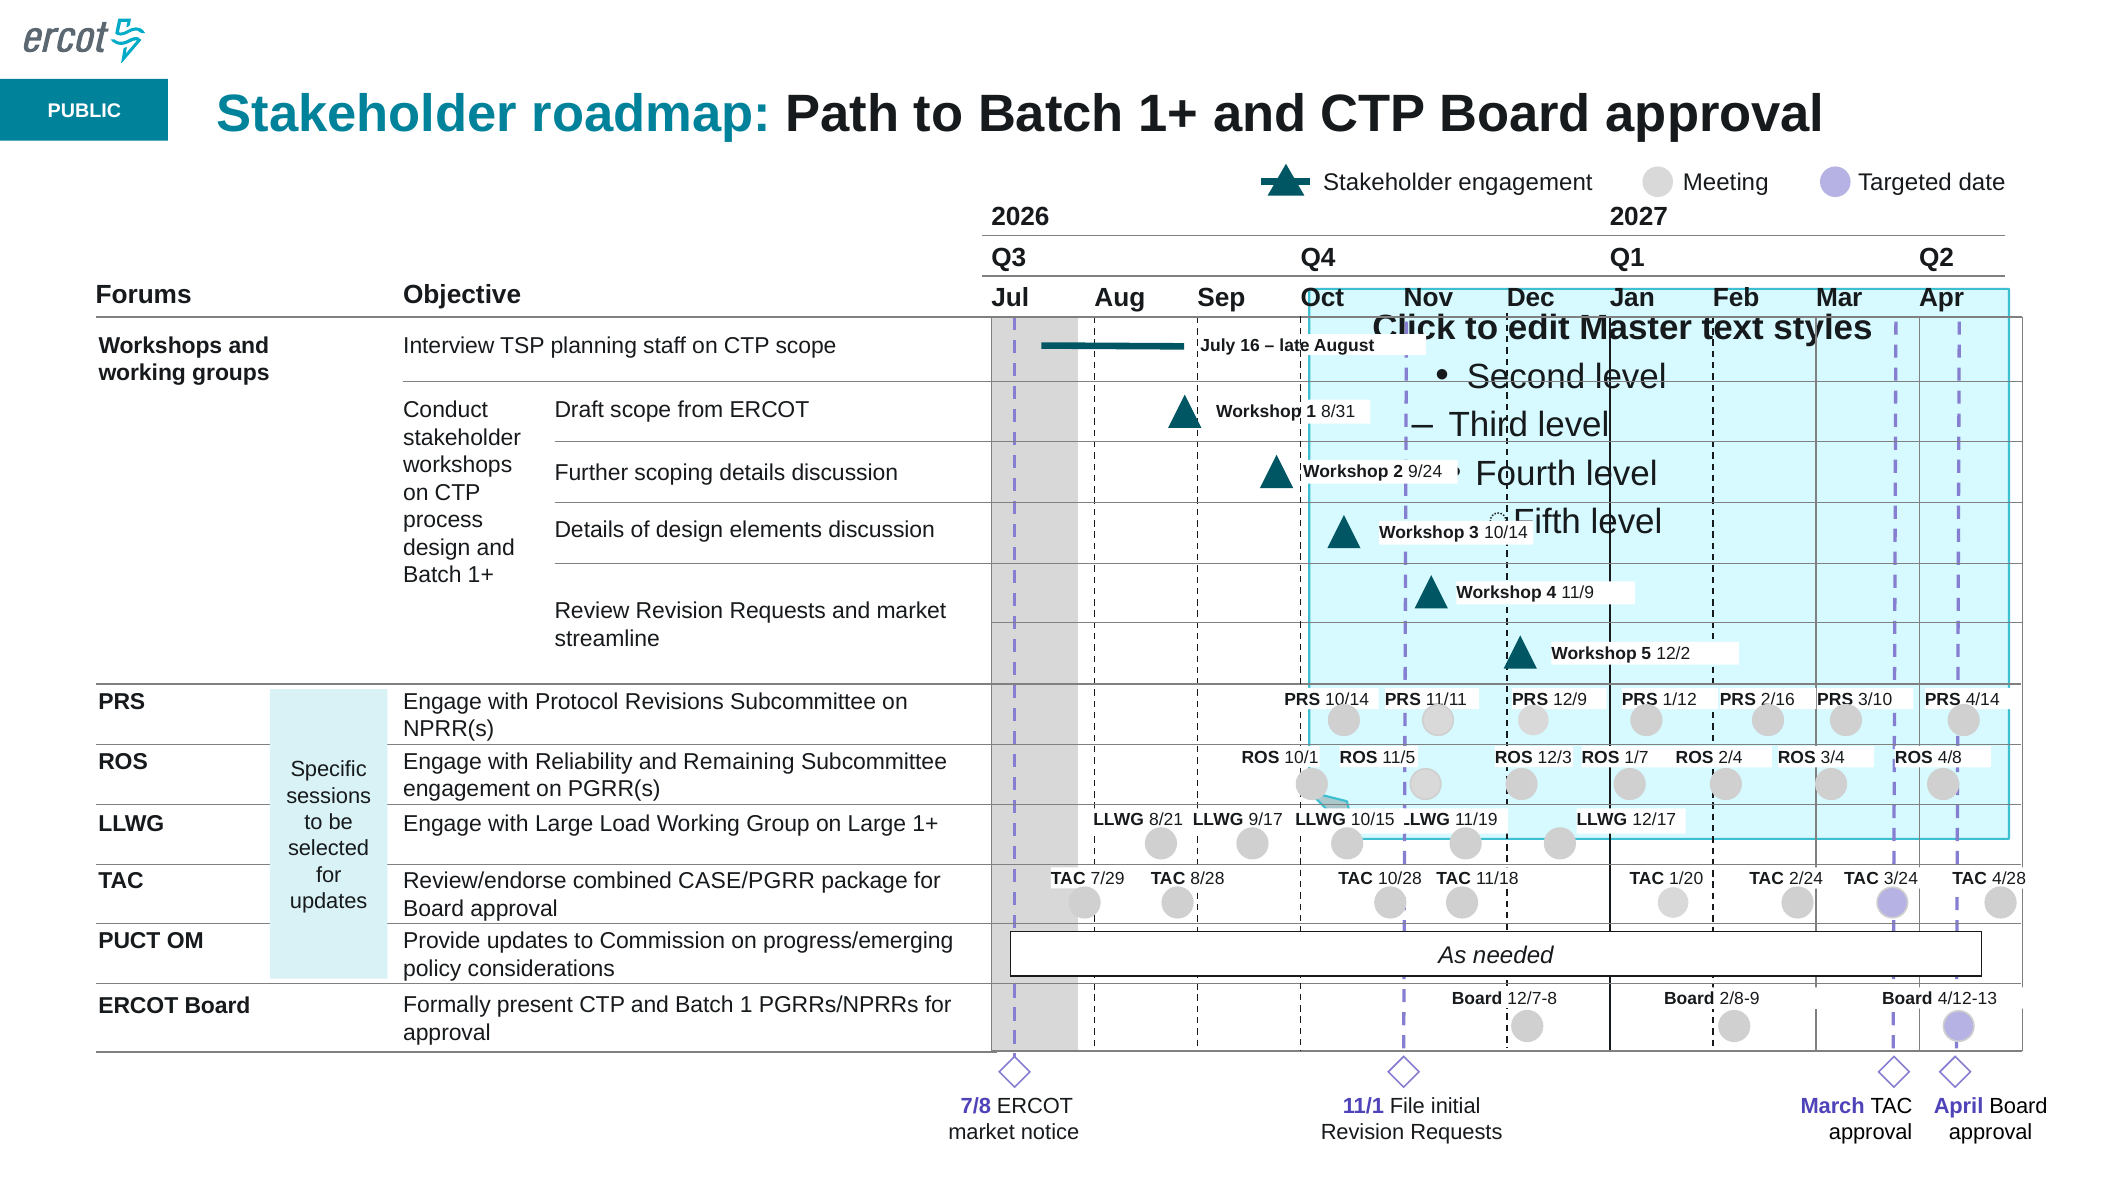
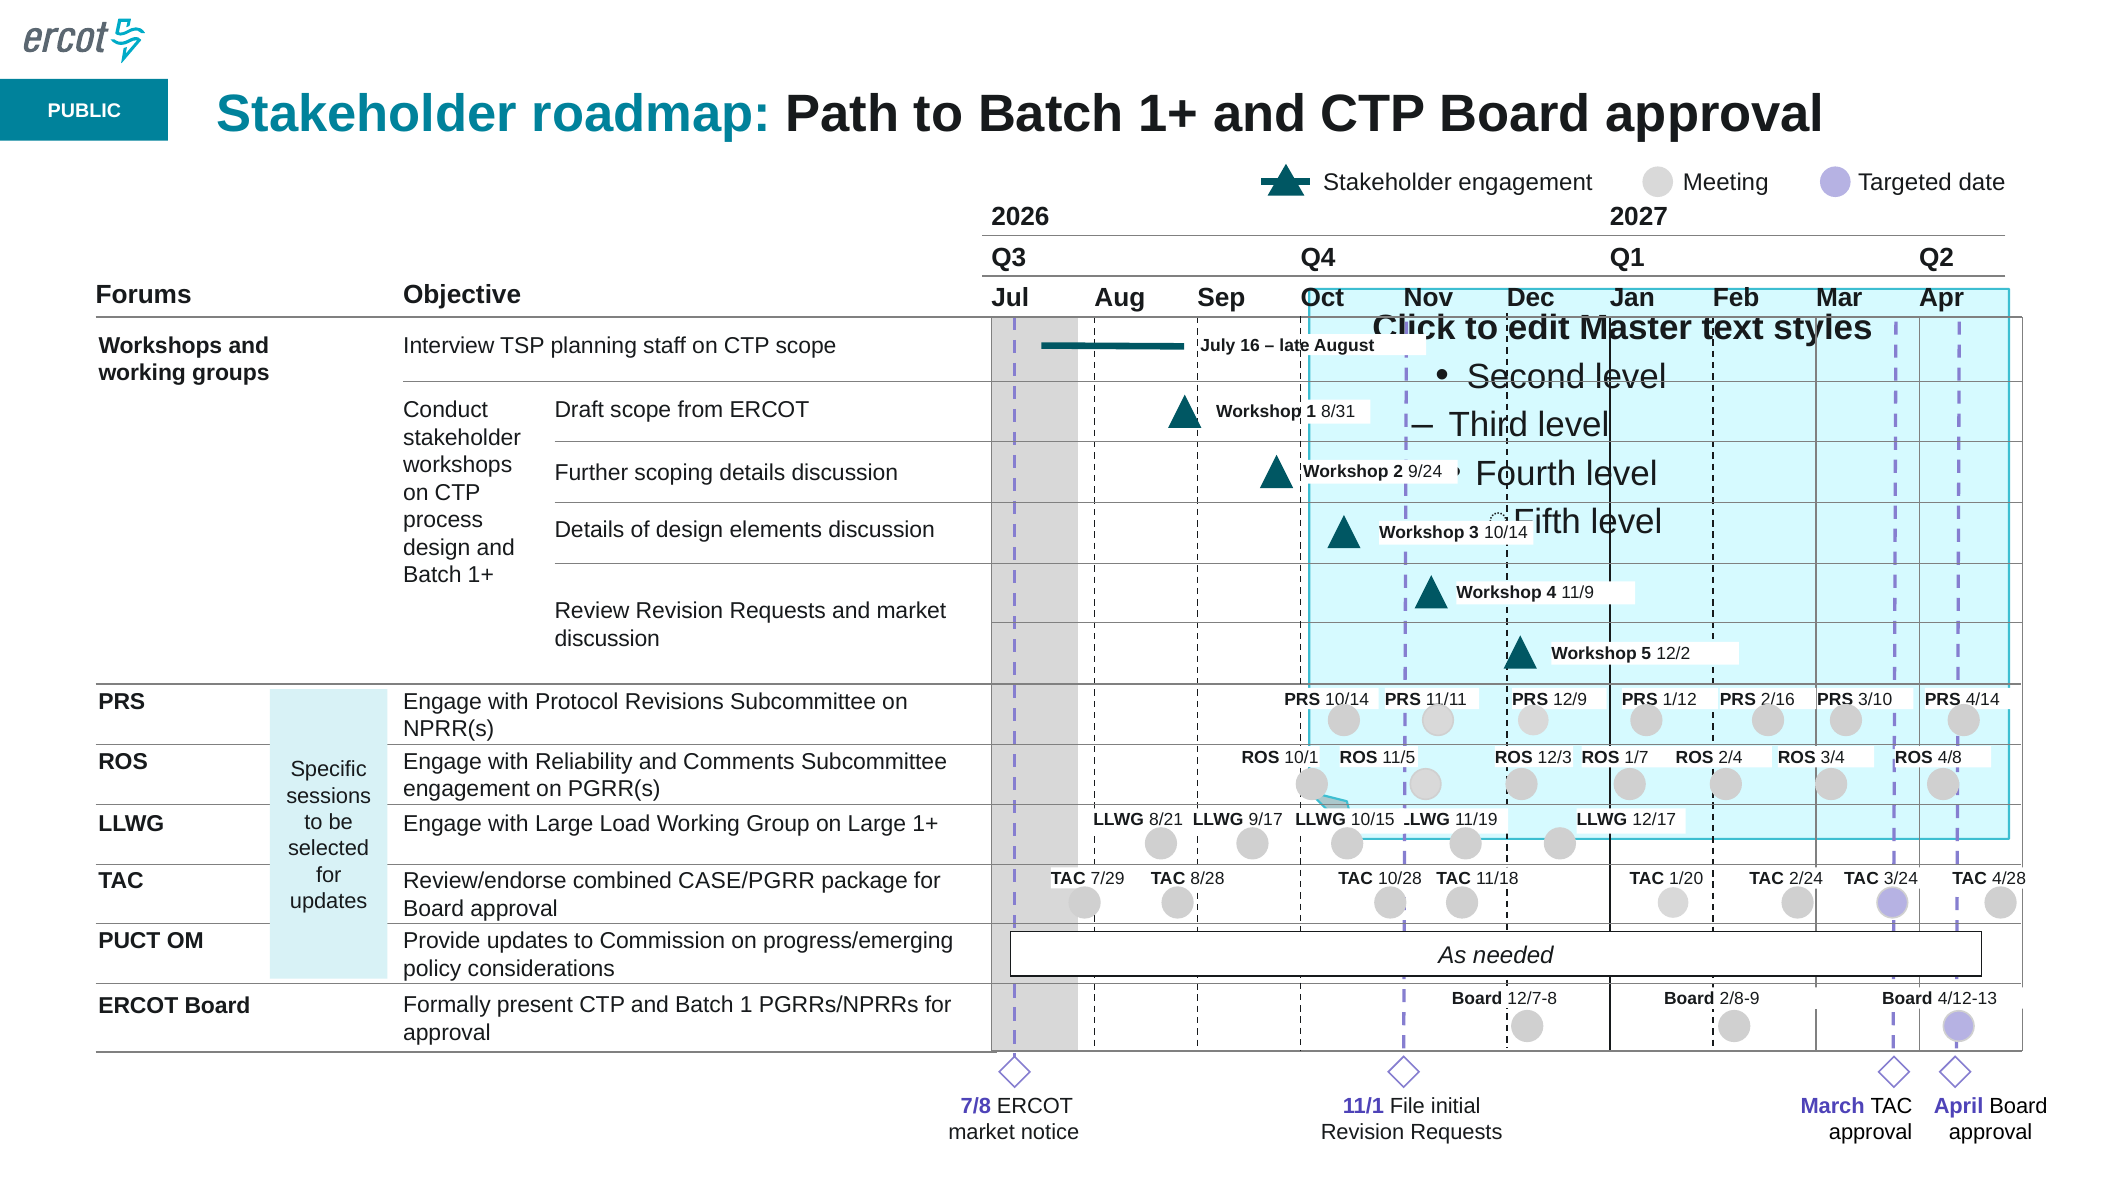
streamline: streamline -> discussion (607, 639)
Remaining: Remaining -> Comments (739, 762)
